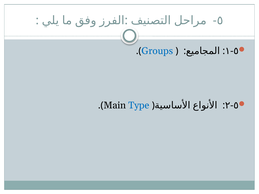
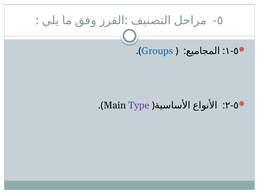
Type colour: blue -> purple (139, 105)
